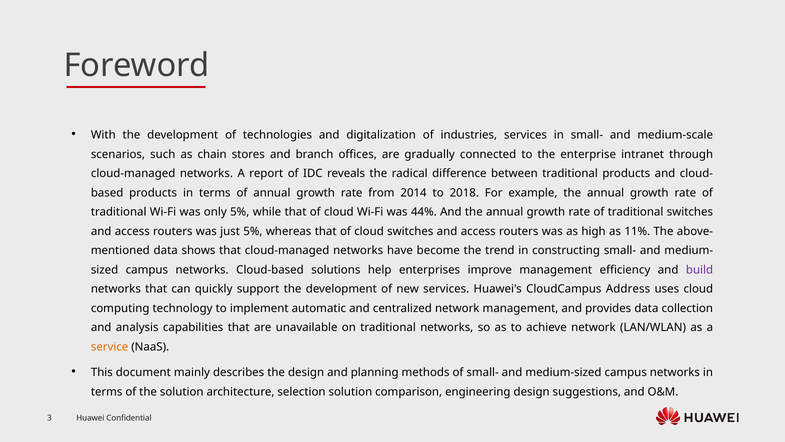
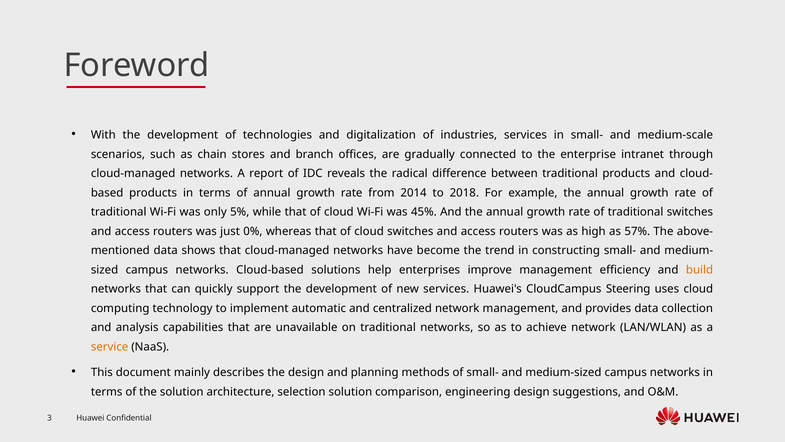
44%: 44% -> 45% (424, 212)
just 5%: 5% -> 0% (253, 231)
11%: 11% -> 57% (637, 231)
build colour: purple -> orange (700, 270)
Address: Address -> Steering (628, 289)
